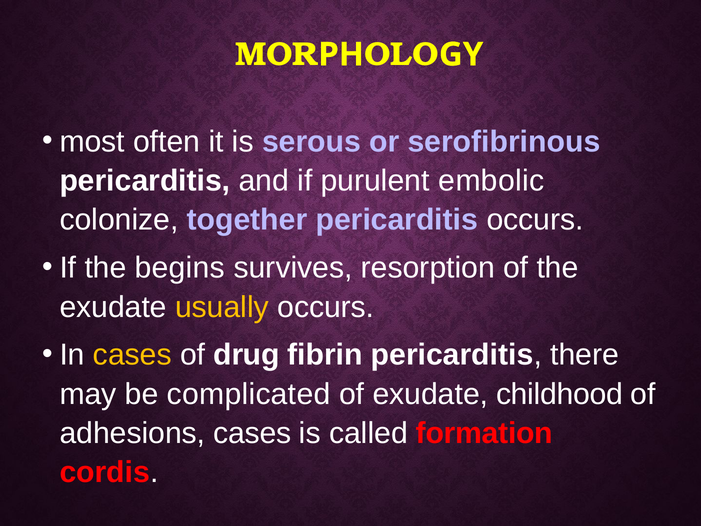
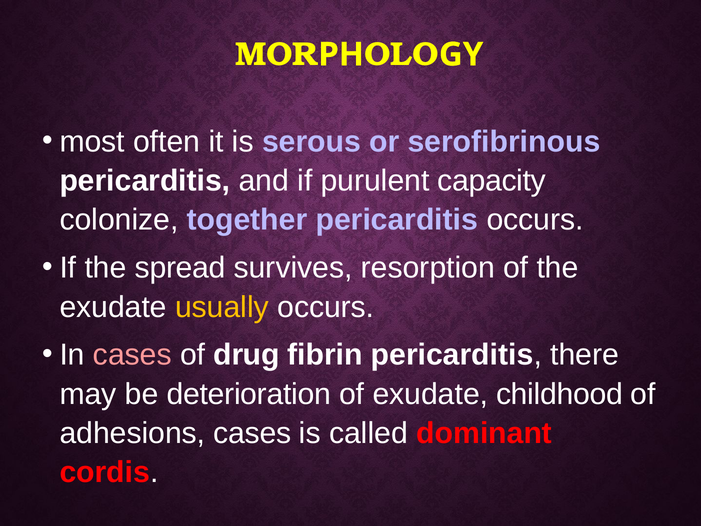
embolic: embolic -> capacity (492, 181)
begins: begins -> spread (180, 268)
cases colour: yellow -> pink (132, 355)
complicated: complicated -> deterioration (249, 394)
formation: formation -> dominant (484, 433)
